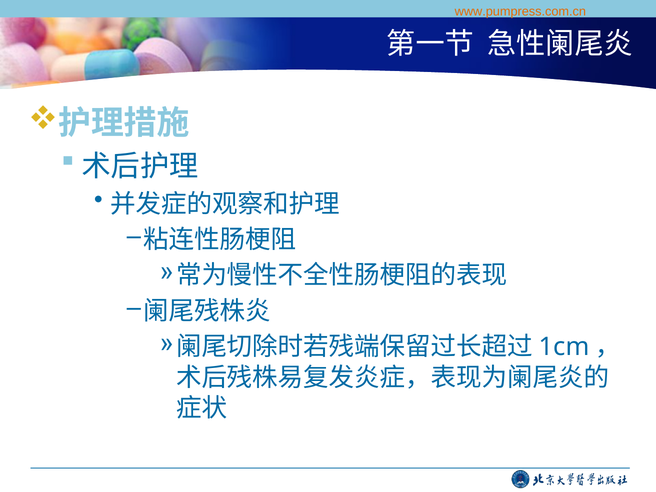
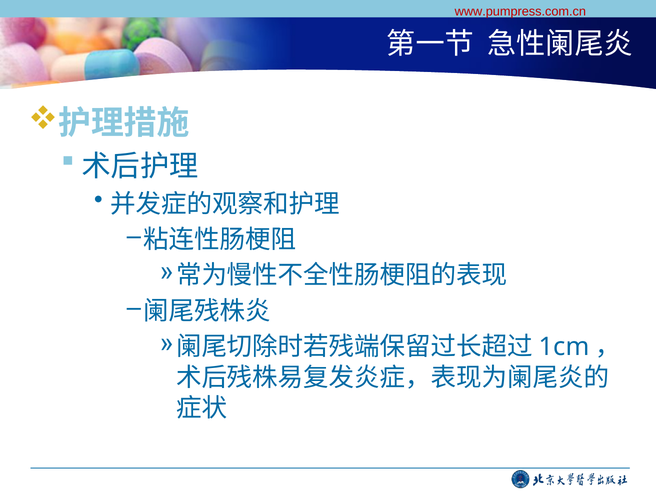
www.pumpress.com.cn colour: orange -> red (520, 12)
